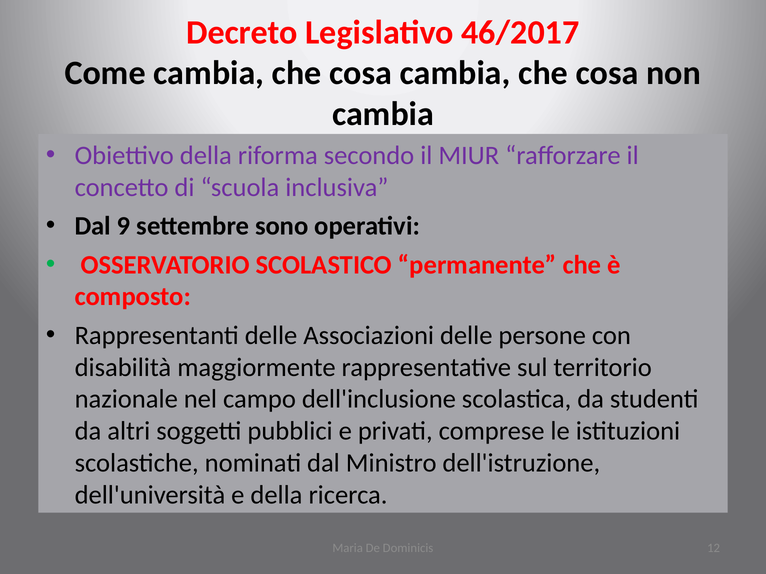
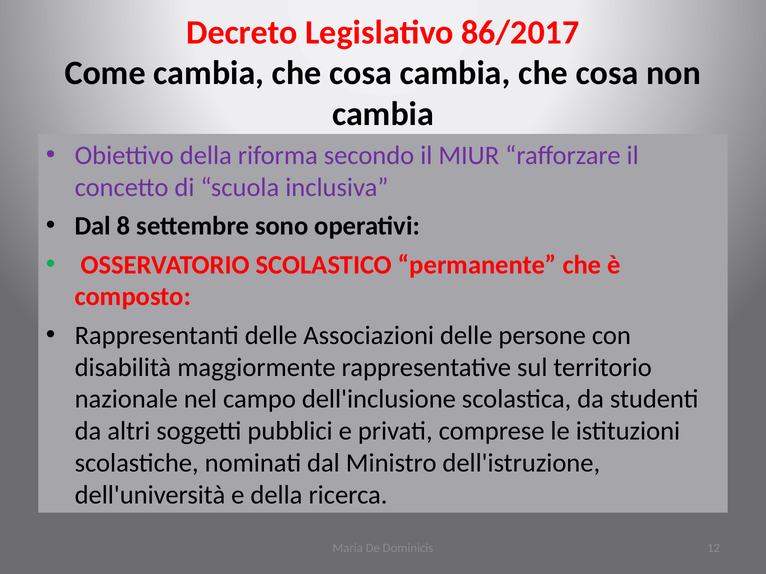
46/2017: 46/2017 -> 86/2017 (520, 32)
9: 9 -> 8 (124, 226)
